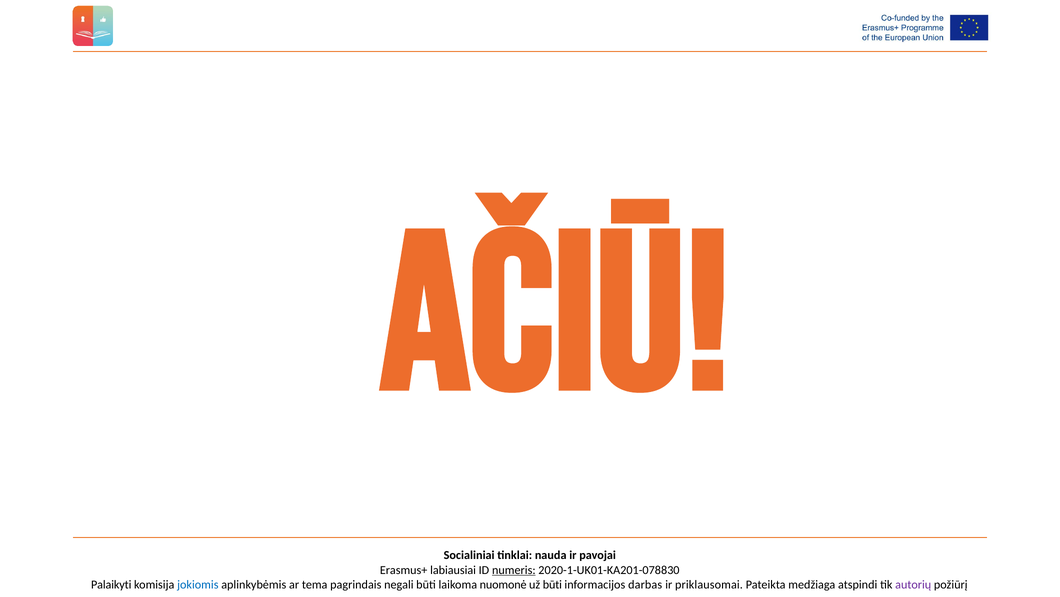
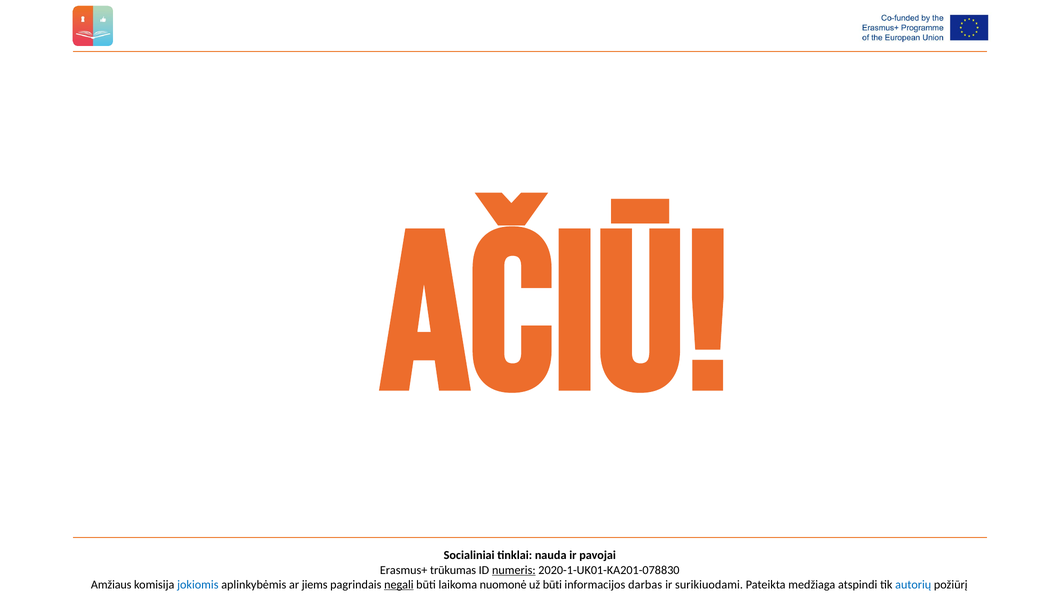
labiausiai: labiausiai -> trūkumas (453, 569)
Palaikyti: Palaikyti -> Amžiaus (111, 584)
tema: tema -> jiems (315, 584)
negali underline: none -> present (399, 584)
priklausomai: priklausomai -> surikiuodami (709, 584)
autorių colour: purple -> blue (913, 584)
